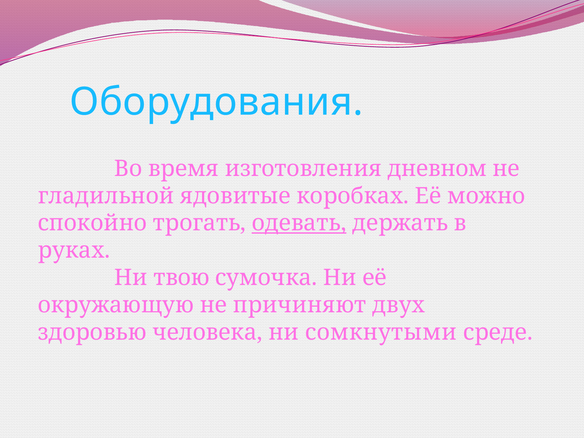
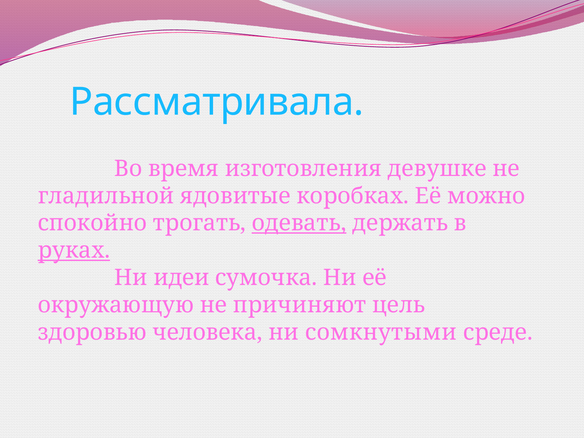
Оборудования: Оборудования -> Рассматривала (217, 102)
дневном: дневном -> девушке (437, 169)
руках underline: none -> present (74, 250)
твою: твою -> идеи (181, 278)
двух: двух -> цель (399, 305)
